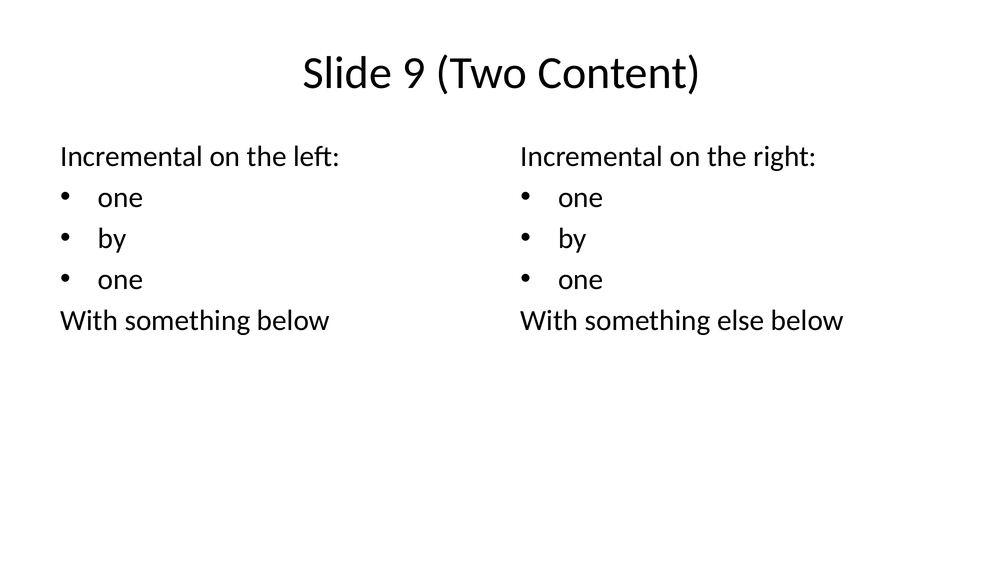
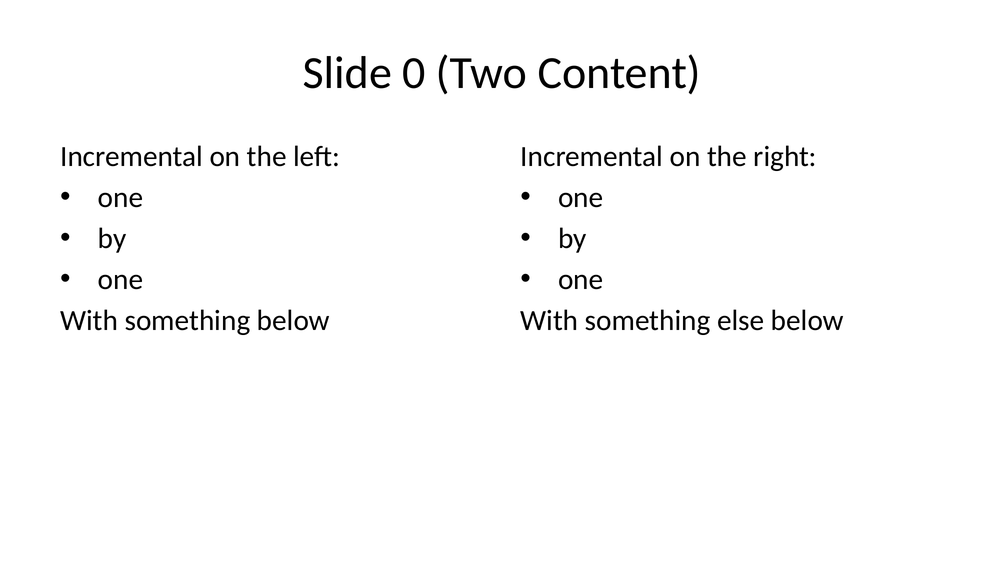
9: 9 -> 0 (414, 73)
